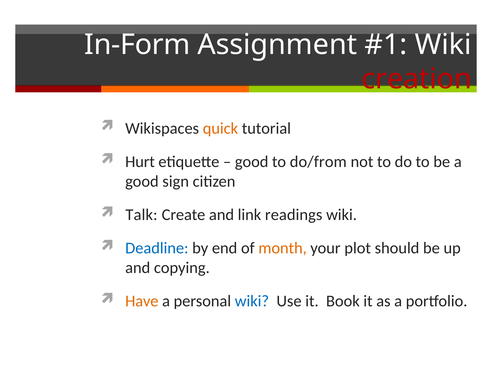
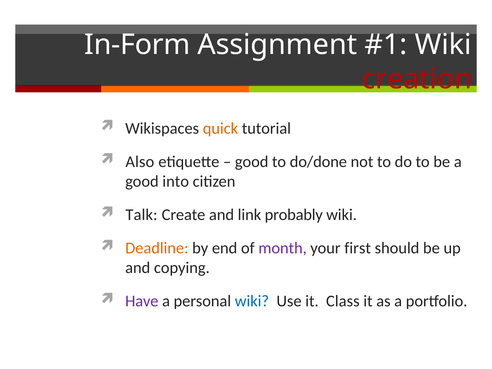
Hurt: Hurt -> Also (140, 162)
do/from: do/from -> do/done (318, 162)
sign: sign -> into (176, 181)
readings: readings -> probably (294, 215)
Deadline colour: blue -> orange (157, 248)
month colour: orange -> purple (283, 248)
plot: plot -> first (358, 248)
Have colour: orange -> purple (142, 301)
Book: Book -> Class (343, 301)
